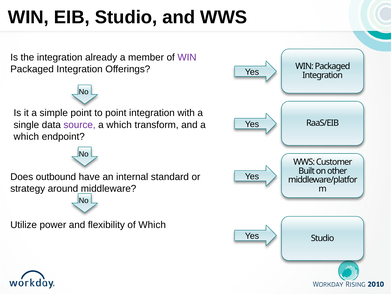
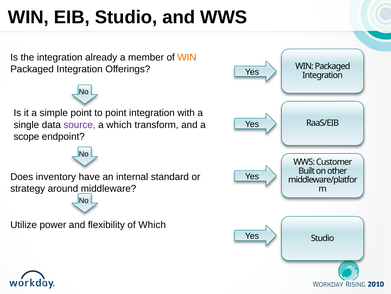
WIN colour: purple -> orange (187, 57)
which: which -> scope (26, 136)
outbound: outbound -> inventory (56, 176)
